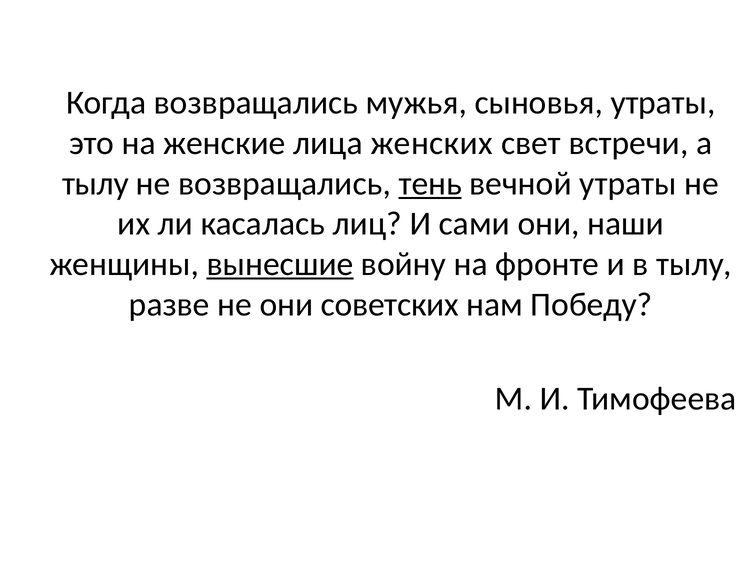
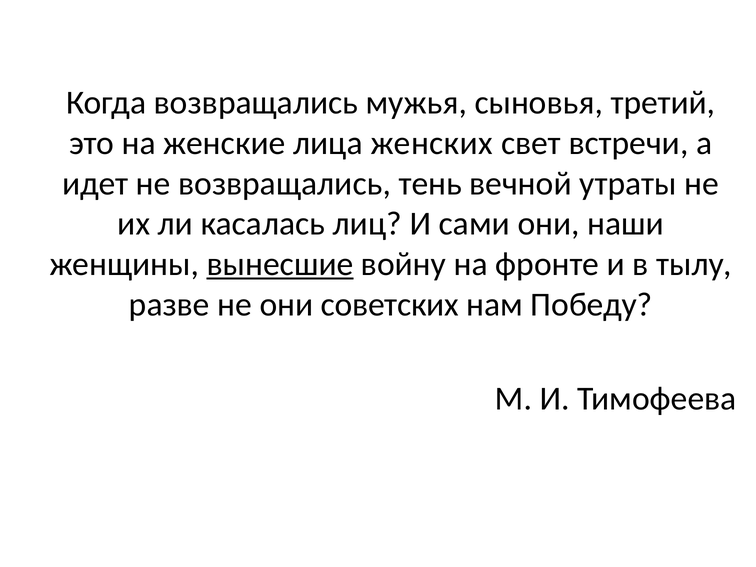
сыновья утраты: утраты -> третий (663, 103)
тылу: тылу -> идет (95, 184)
тень underline: present -> none (430, 184)
